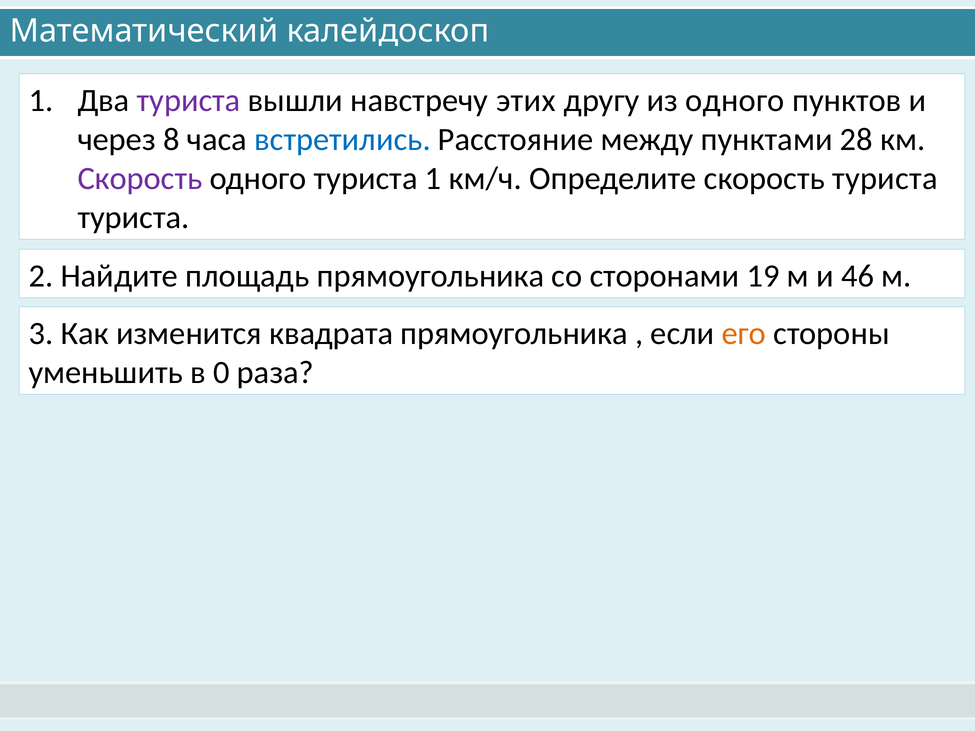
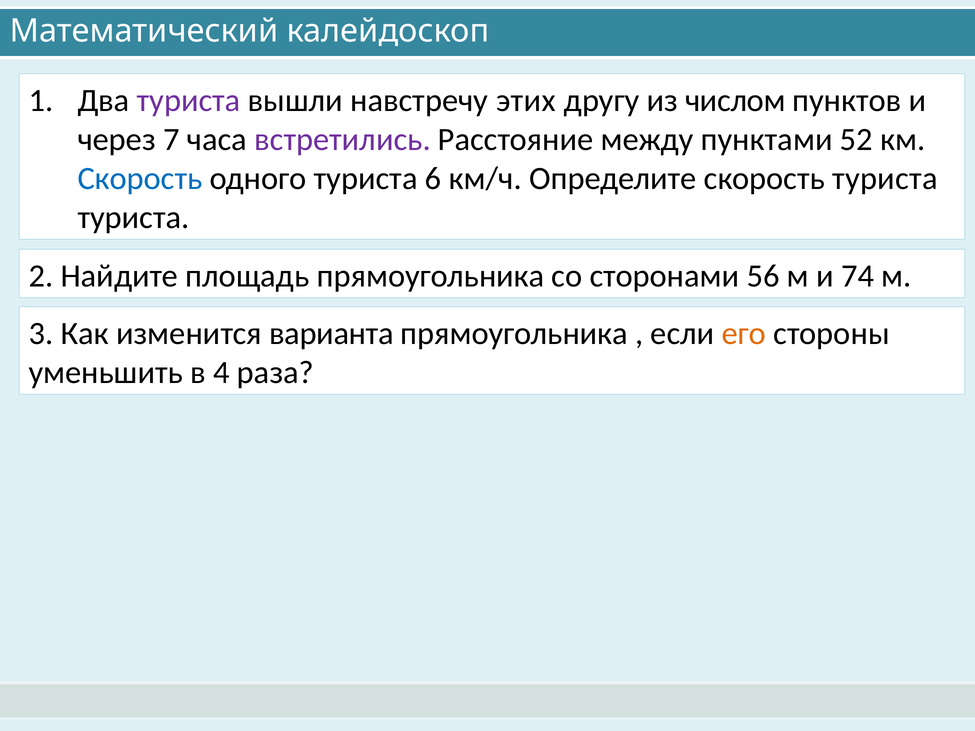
из одного: одного -> числом (735, 100)
8: 8 -> 7 (171, 139)
встретились colour: blue -> purple (343, 139)
28: 28 -> 52 (856, 139)
Скорость colour: purple -> blue (140, 178)
туриста 1: 1 -> 6 (433, 178)
19: 19 -> 56 (763, 276)
46: 46 -> 74 (858, 276)
квадрата: квадрата -> варианта (331, 334)
0: 0 -> 4 (221, 373)
